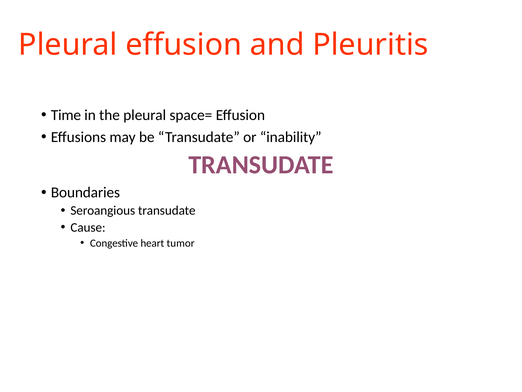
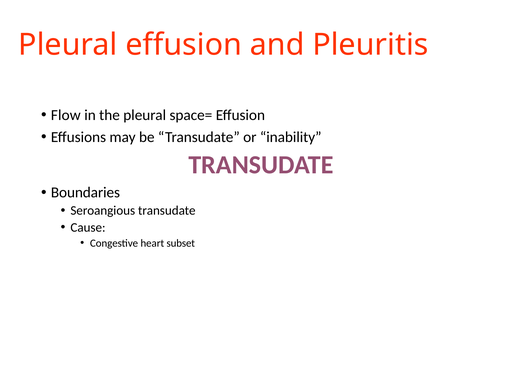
Time: Time -> Flow (66, 115)
tumor: tumor -> subset (181, 243)
